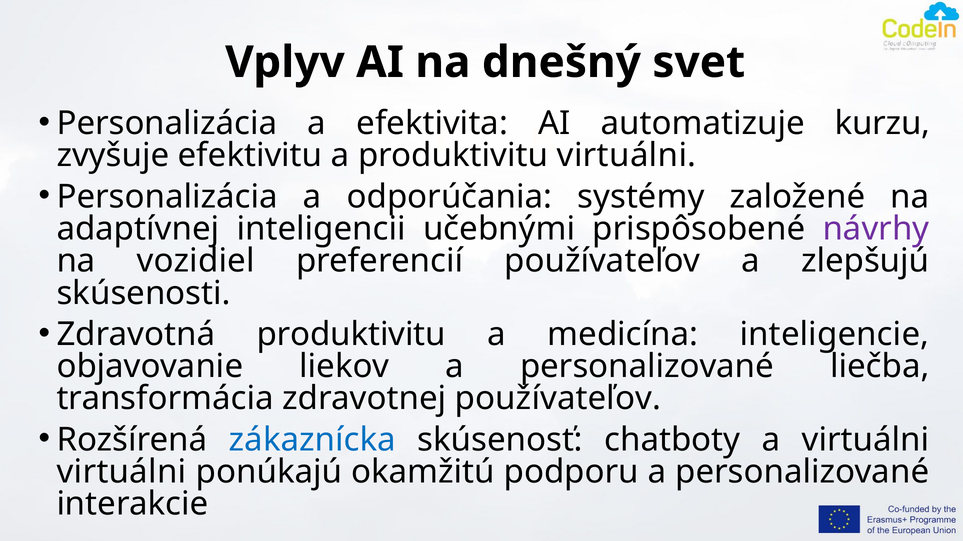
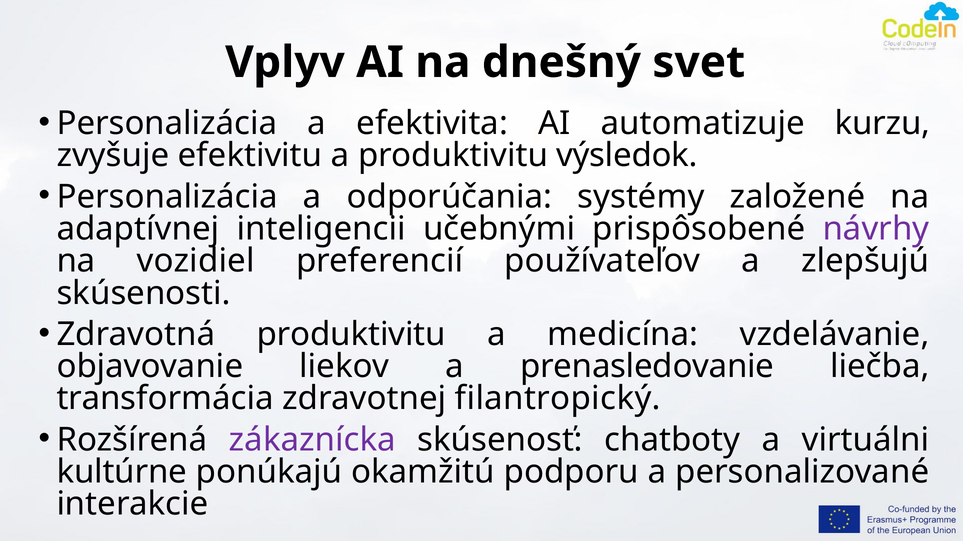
produktivitu virtuálni: virtuálni -> výsledok (627, 156)
inteligencie: inteligencie -> vzdelávanie (835, 335)
liekov a personalizované: personalizované -> prenasledovanie (647, 367)
zdravotnej používateľov: používateľov -> filantropický (558, 399)
zákaznícka colour: blue -> purple (312, 440)
virtuálni: virtuálni -> kultúrne (122, 472)
